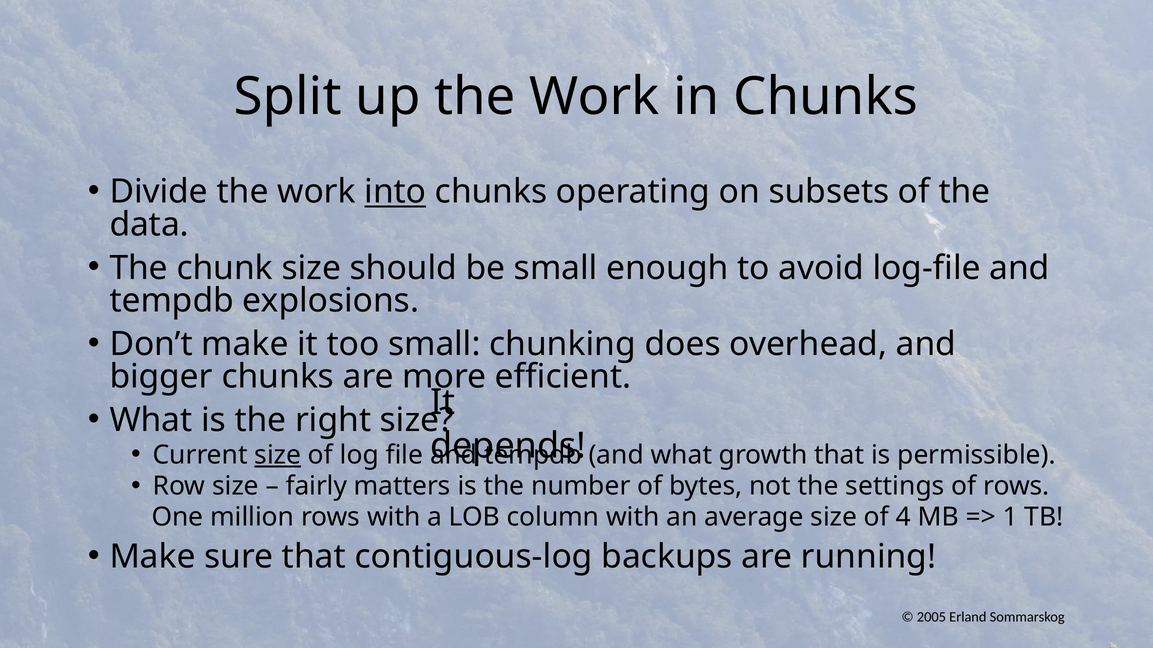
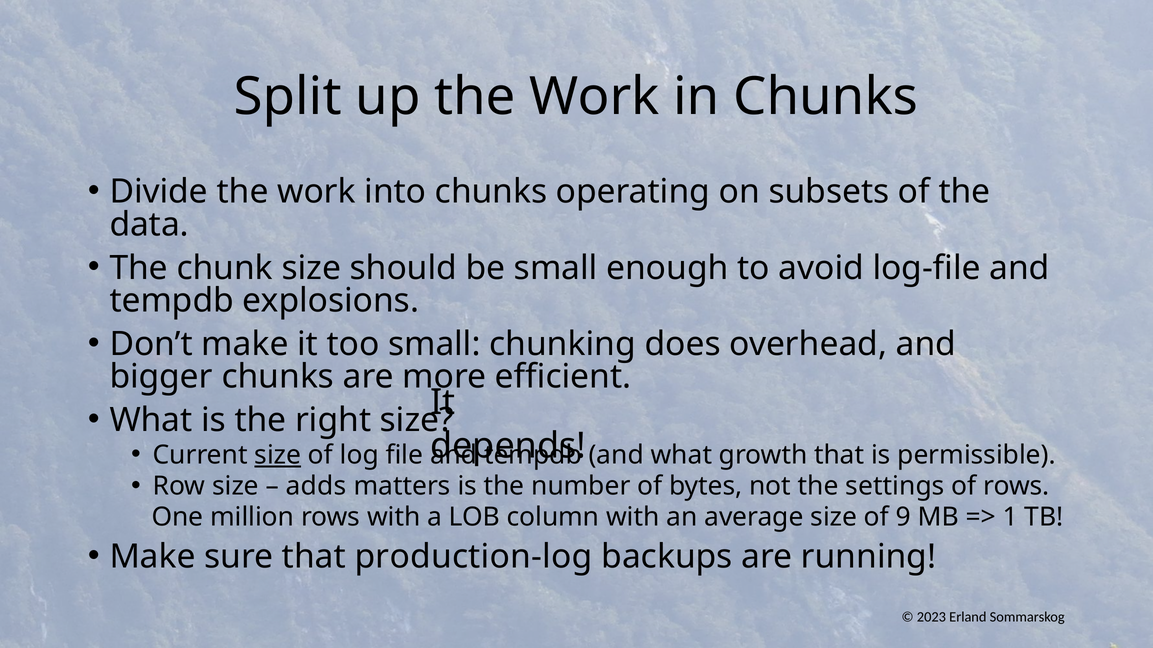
into underline: present -> none (395, 192)
fairly: fairly -> adds (316, 487)
4: 4 -> 9 (903, 518)
contiguous-log: contiguous-log -> production-log (474, 557)
2005: 2005 -> 2023 (931, 617)
